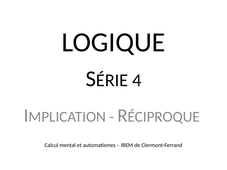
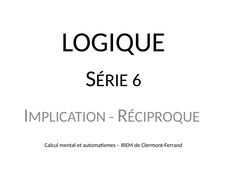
4: 4 -> 6 (137, 80)
